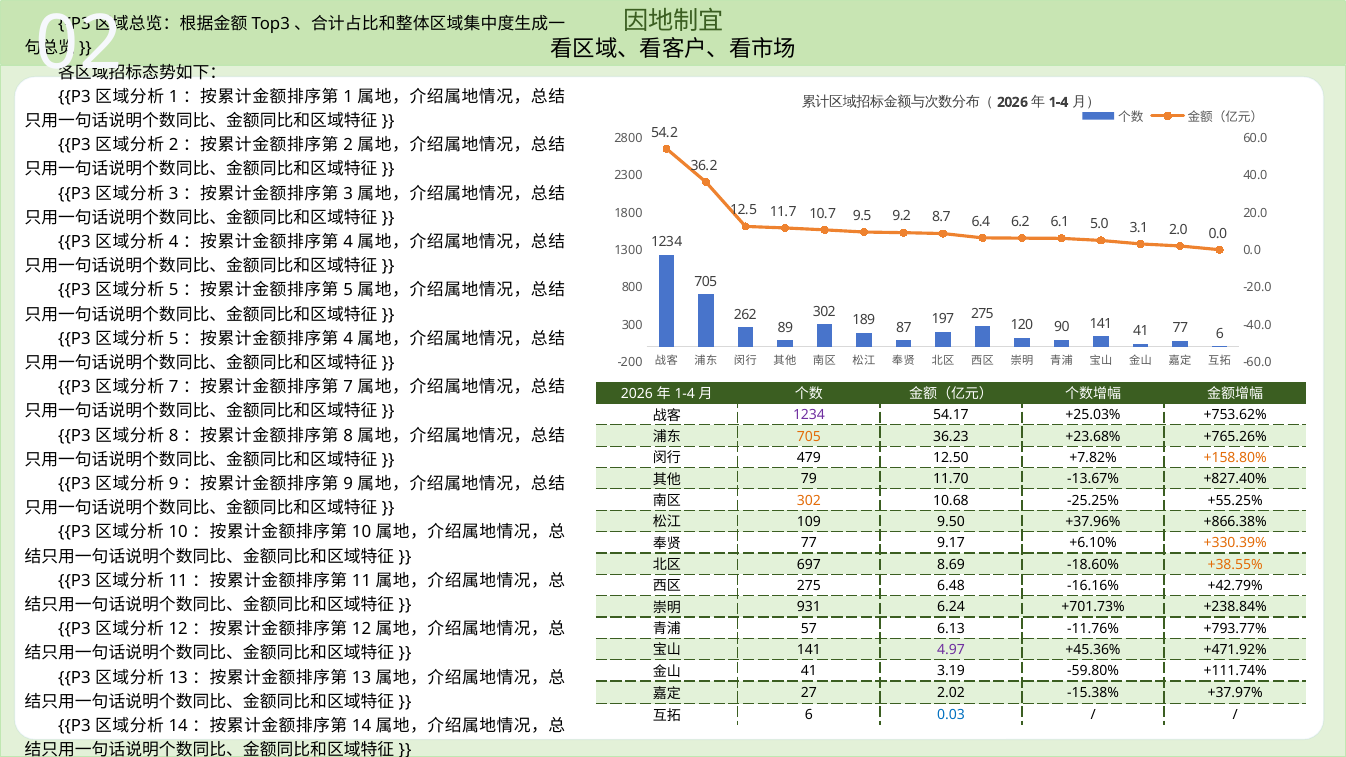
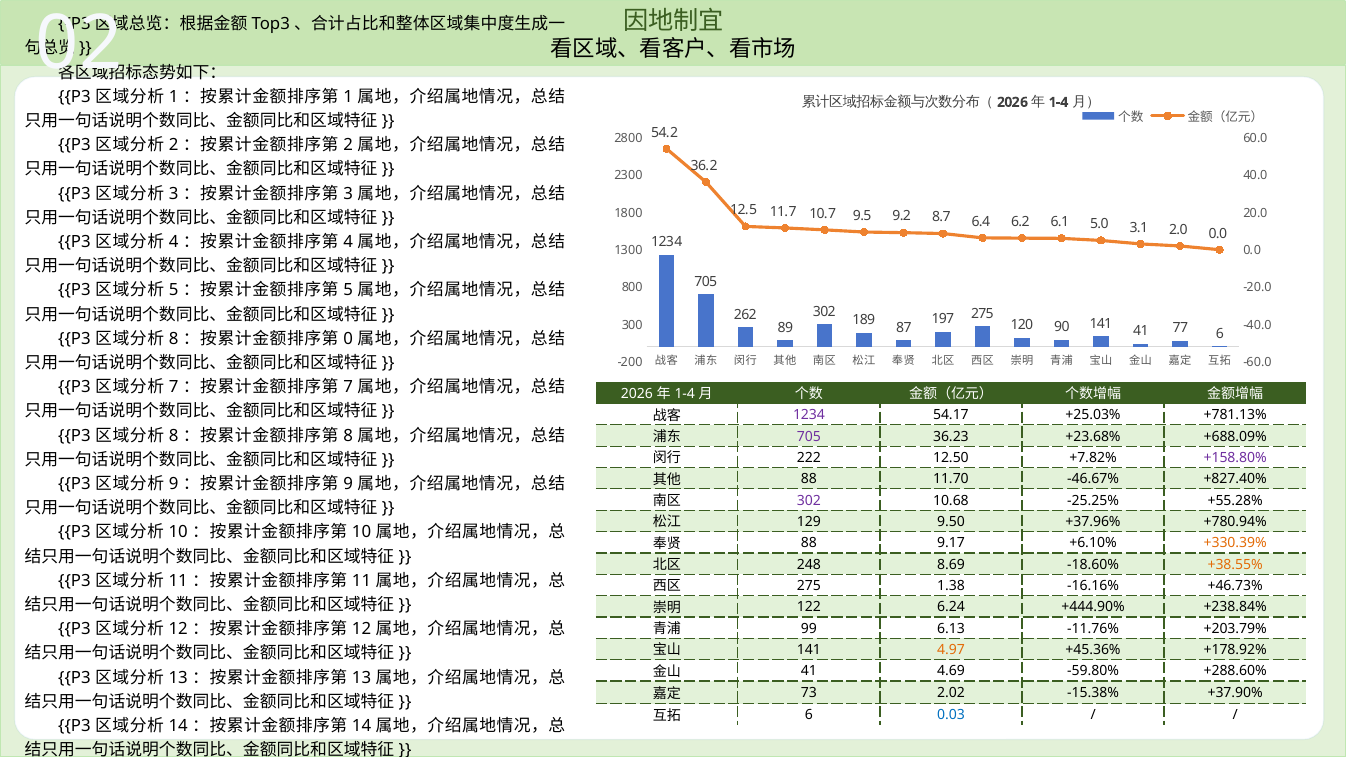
5: 5 -> 8 (174, 339)
4: 4 -> 0 (348, 339)
+753.62%: +753.62% -> +781.13% (1235, 415)
705 colour: orange -> purple (809, 436)
+765.26%: +765.26% -> +688.09% (1235, 436)
479: 479 -> 222 (809, 458)
+158.80% colour: orange -> purple (1235, 458)
79: 79 -> 88 (809, 479)
-13.67%: -13.67% -> -46.67% (1093, 479)
302 colour: orange -> purple (809, 500)
+55.25%: +55.25% -> +55.28% (1235, 500)
109: 109 -> 129 (809, 522)
+866.38%: +866.38% -> +780.94% (1235, 522)
77: 77 -> 88 (809, 543)
697: 697 -> 248 (809, 564)
6.48: 6.48 -> 1.38 (951, 586)
+42.79%: +42.79% -> +46.73% (1235, 586)
931: 931 -> 122 (809, 607)
+701.73%: +701.73% -> +444.90% (1093, 607)
57: 57 -> 99 (809, 629)
+793.77%: +793.77% -> +203.79% (1235, 629)
4.97 colour: purple -> orange (951, 650)
+471.92%: +471.92% -> +178.92% (1235, 650)
3.19: 3.19 -> 4.69 (951, 671)
+111.74%: +111.74% -> +288.60% (1235, 671)
27: 27 -> 73 (809, 693)
+37.97%: +37.97% -> +37.90% (1235, 693)
